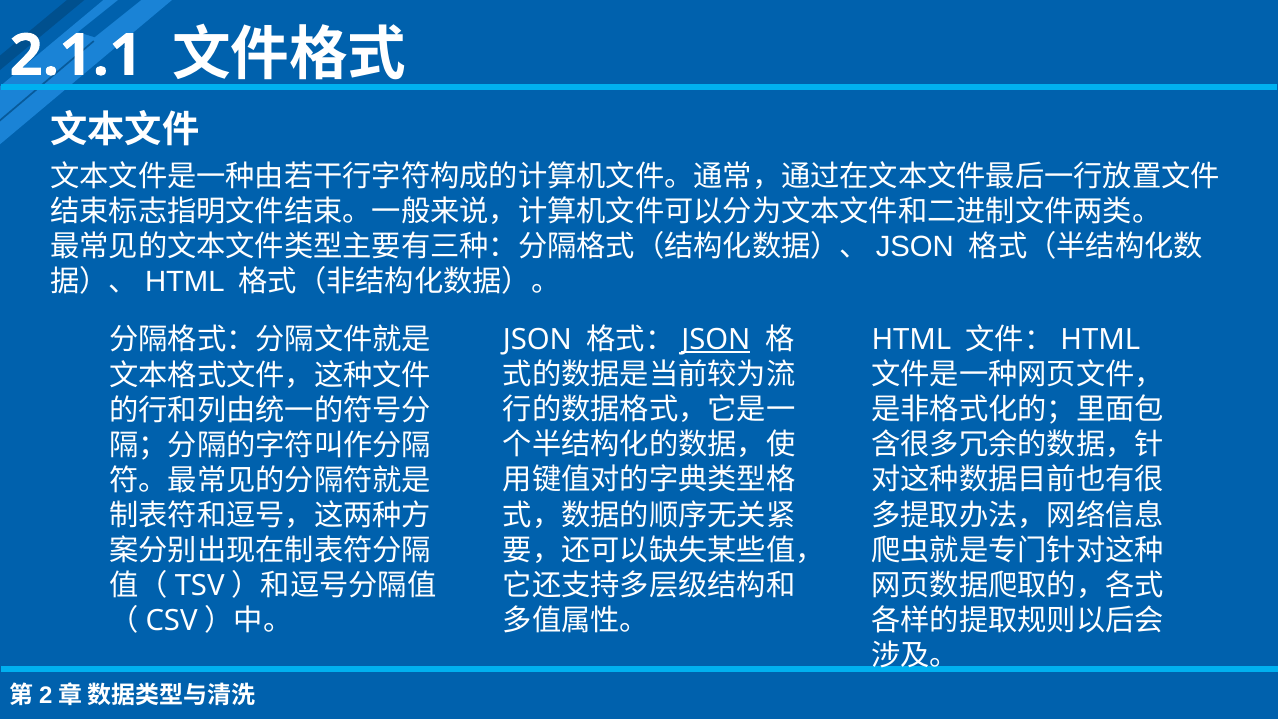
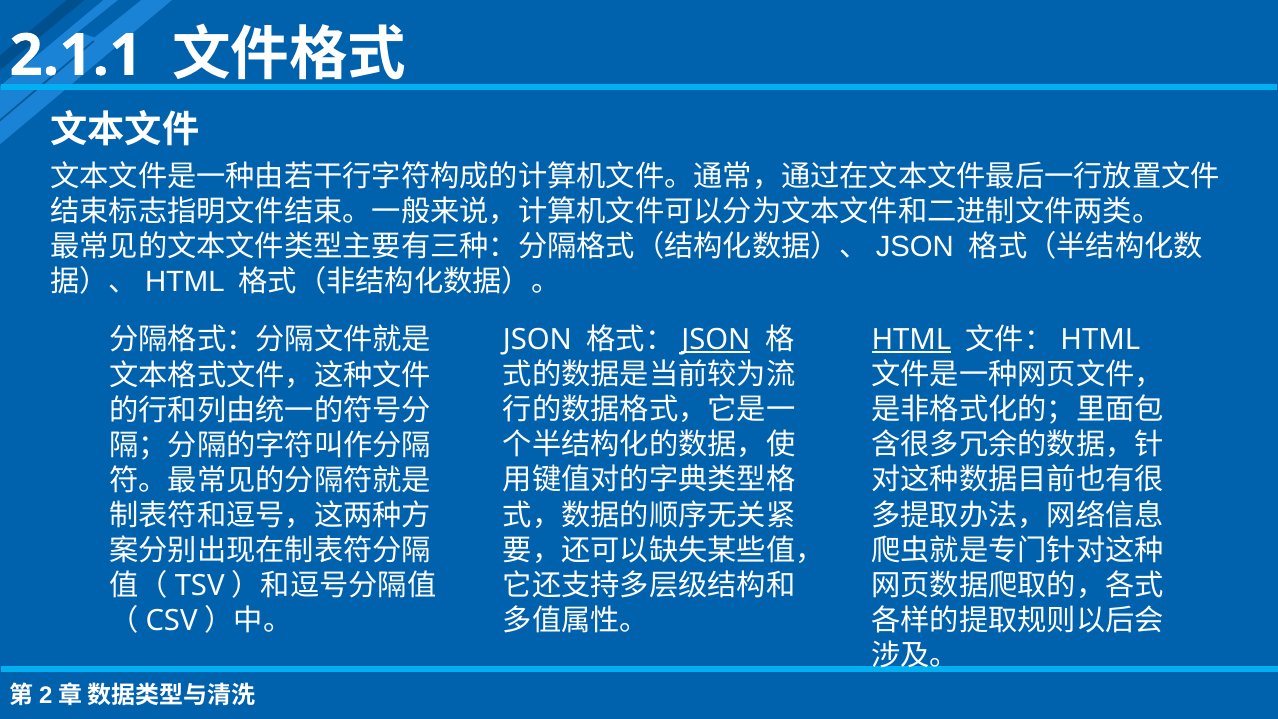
HTML underline: none -> present (911, 340)
